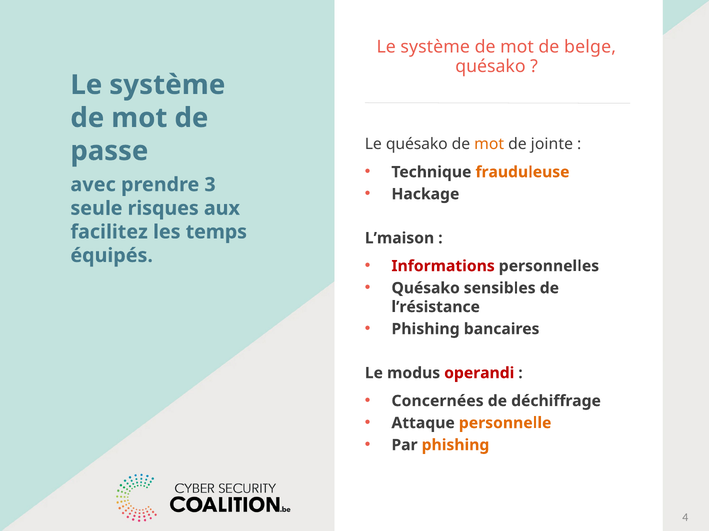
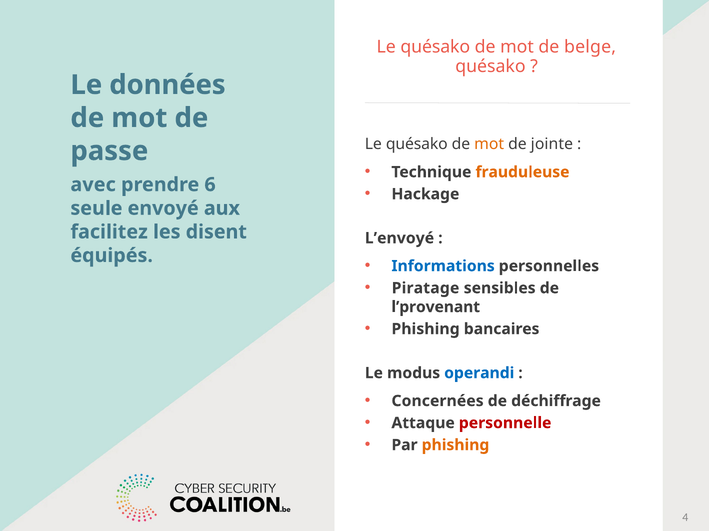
système: système -> quésako (435, 47)
système: système -> données (167, 85)
3: 3 -> 6 (210, 185)
risques: risques -> envoyé (163, 209)
temps: temps -> disent (216, 232)
L’maison: L’maison -> L’envoyé (399, 238)
Informations colour: red -> blue (443, 266)
Quésako: Quésako -> Piratage (426, 288)
l’résistance: l’résistance -> l’provenant (436, 307)
operandi colour: red -> blue (479, 374)
personnelle colour: orange -> red (505, 424)
